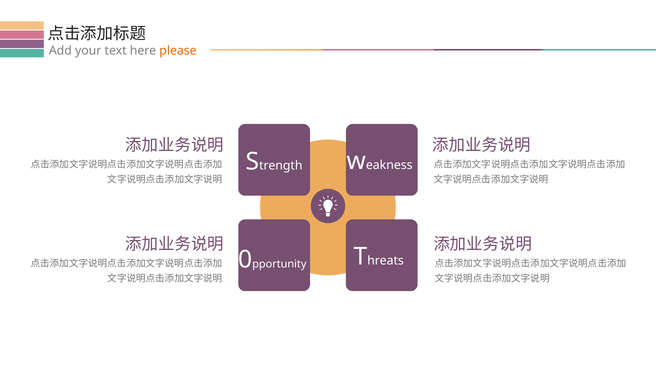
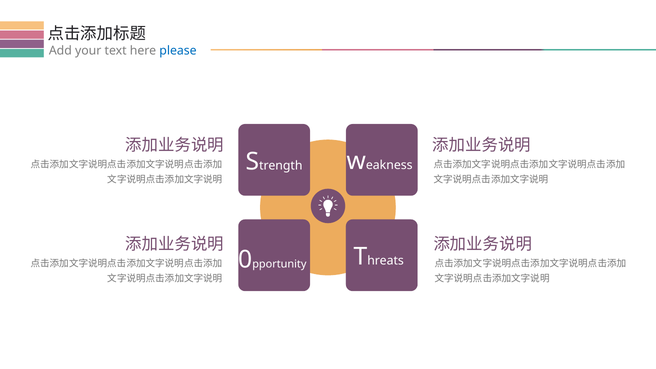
please colour: orange -> blue (178, 51)
